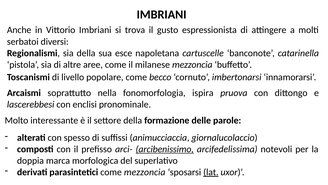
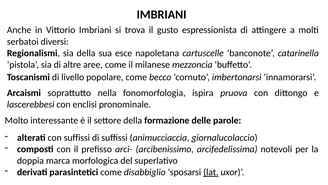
con spesso: spesso -> suffissi (77, 137)
arcibenissimo underline: present -> none (165, 149)
come mezzoncia: mezzoncia -> disabbiglio (145, 172)
